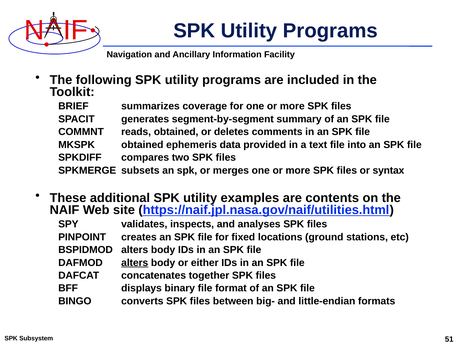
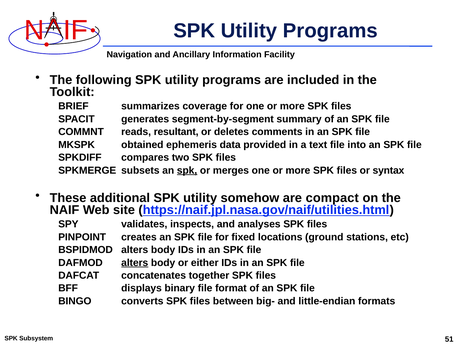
reads obtained: obtained -> resultant (176, 132)
spk underline: none -> present (187, 170)
examples: examples -> somehow (250, 198)
contents: contents -> compact (332, 198)
